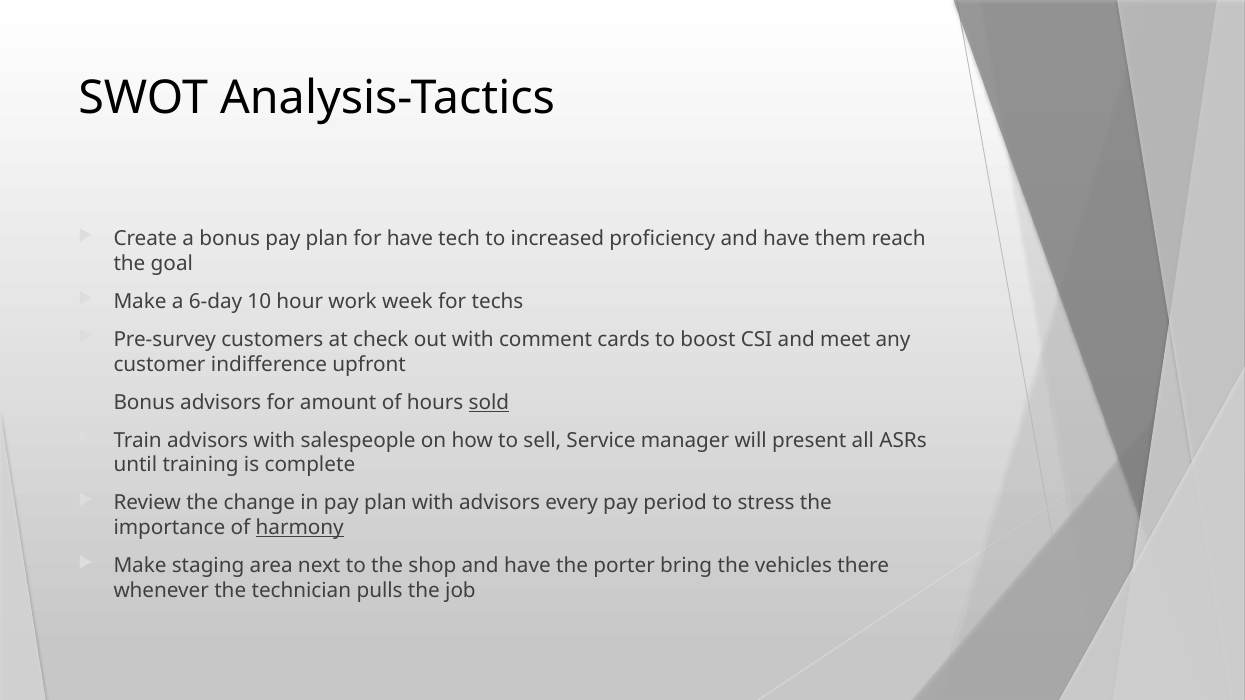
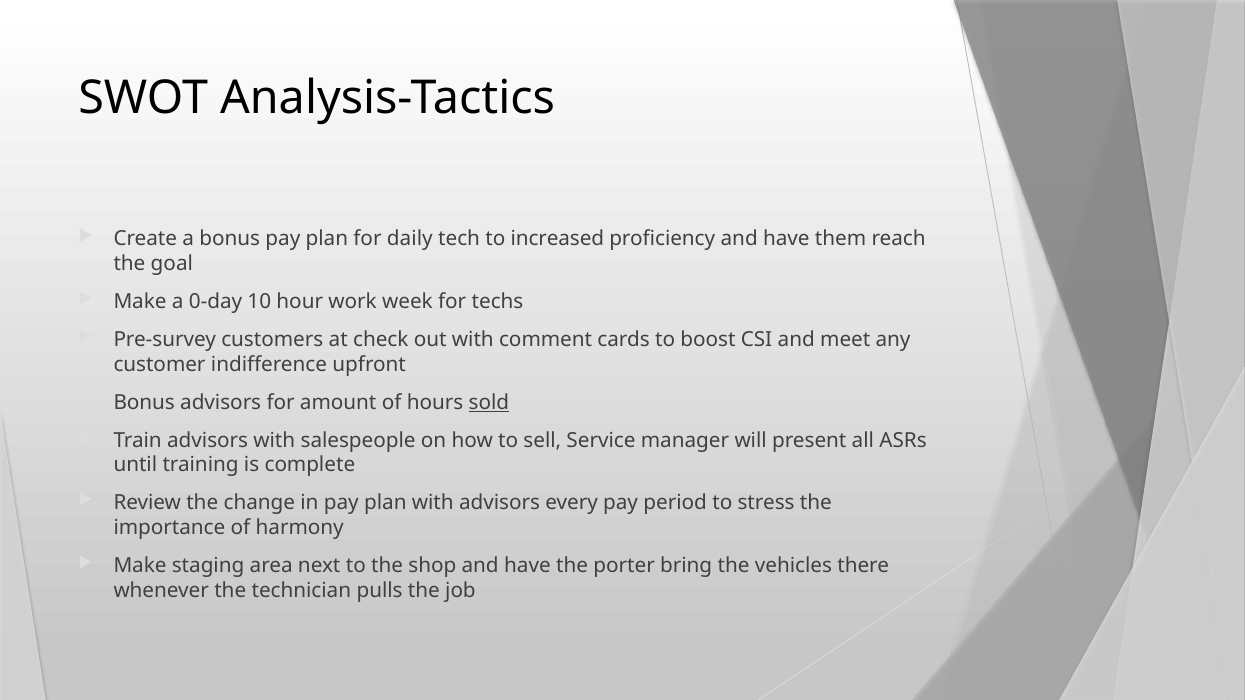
for have: have -> daily (410, 239)
6-day: 6-day -> 0-day (216, 302)
harmony underline: present -> none (300, 528)
